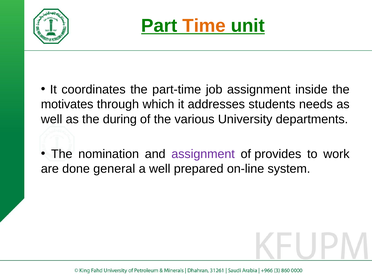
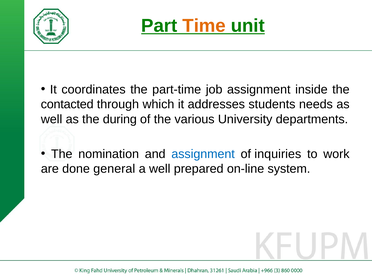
motivates: motivates -> contacted (67, 104)
assignment colour: purple -> blue (203, 154)
provides: provides -> inquiries (278, 154)
